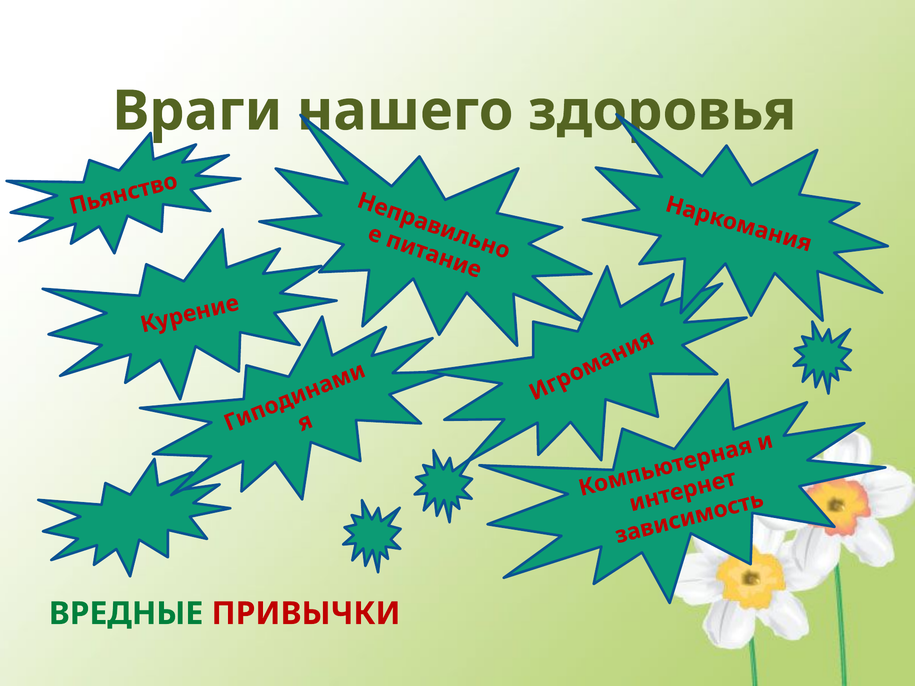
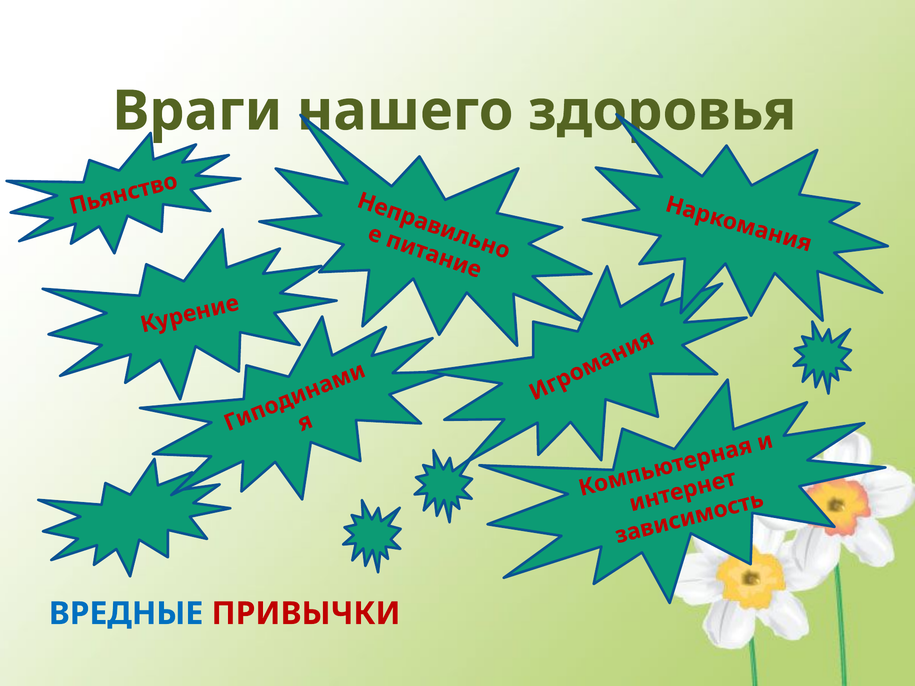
ВРЕДНЫЕ colour: green -> blue (126, 614)
